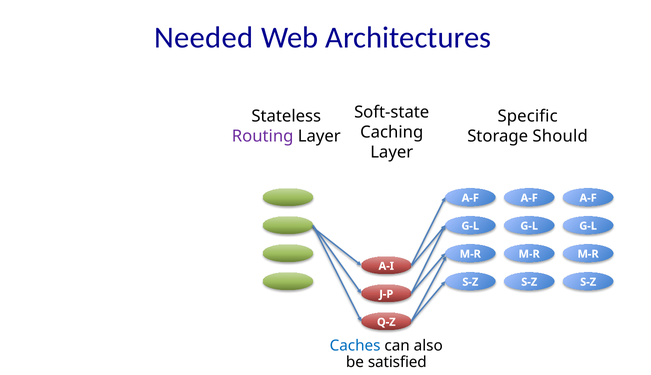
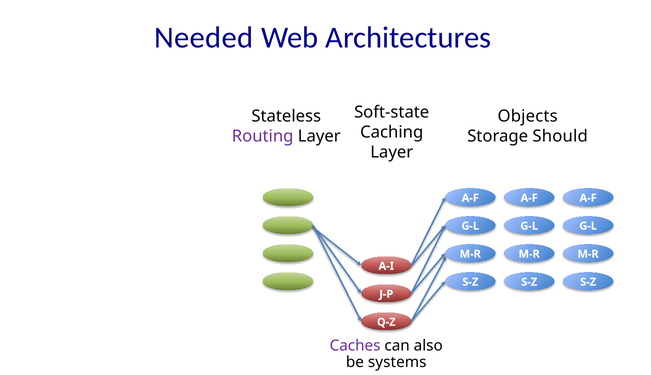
Specific: Specific -> Objects (528, 116)
Caches colour: blue -> purple (355, 346)
satisfied: satisfied -> systems (397, 363)
